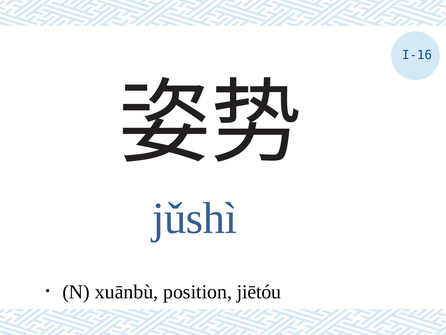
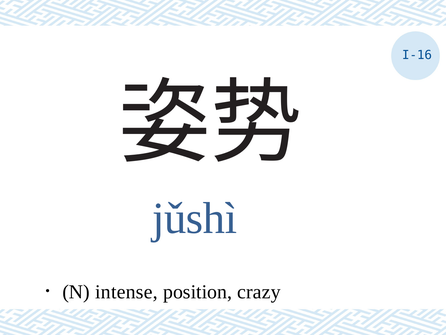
xuānbù: xuānbù -> intense (126, 292)
jiētóu: jiētóu -> crazy (259, 292)
